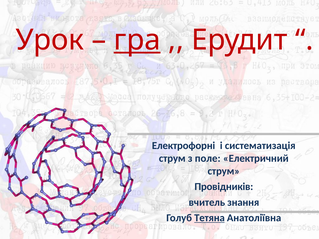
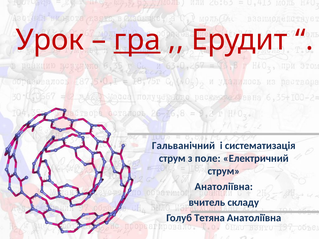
Електрофорні: Електрофорні -> Гальванічний (183, 146)
Провідників: Провідників -> Анатоліївна (224, 187)
знання: знання -> складу (243, 203)
Тетяна underline: present -> none (209, 218)
